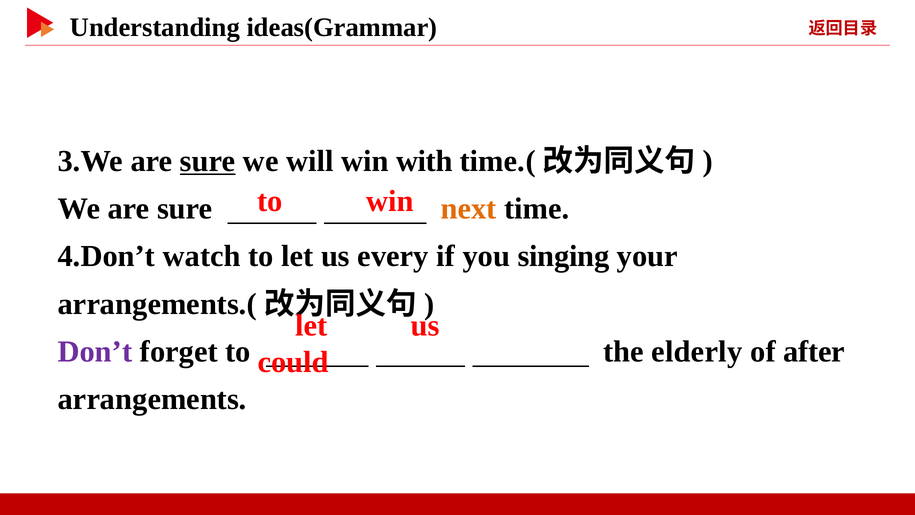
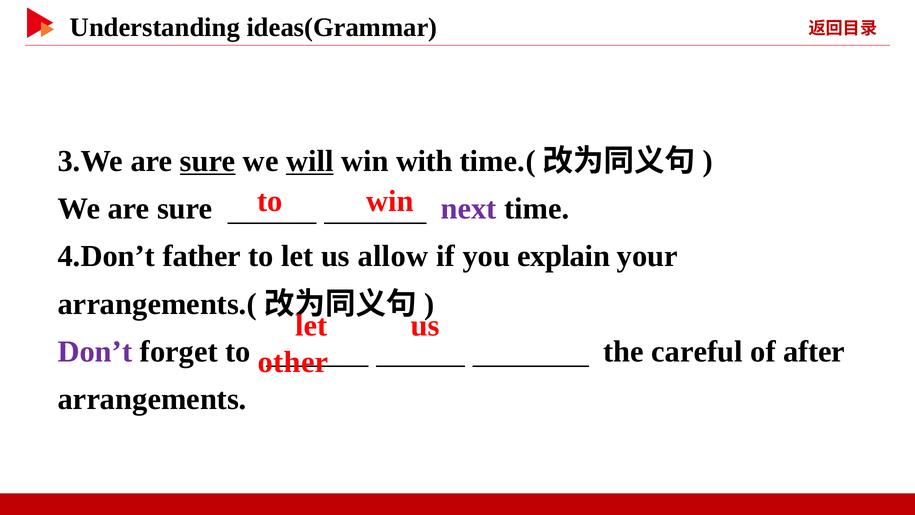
will underline: none -> present (310, 161)
next colour: orange -> purple (469, 209)
watch: watch -> father (202, 256)
every: every -> allow (393, 256)
singing: singing -> explain (564, 256)
elderly: elderly -> careful (697, 351)
could: could -> other (293, 362)
